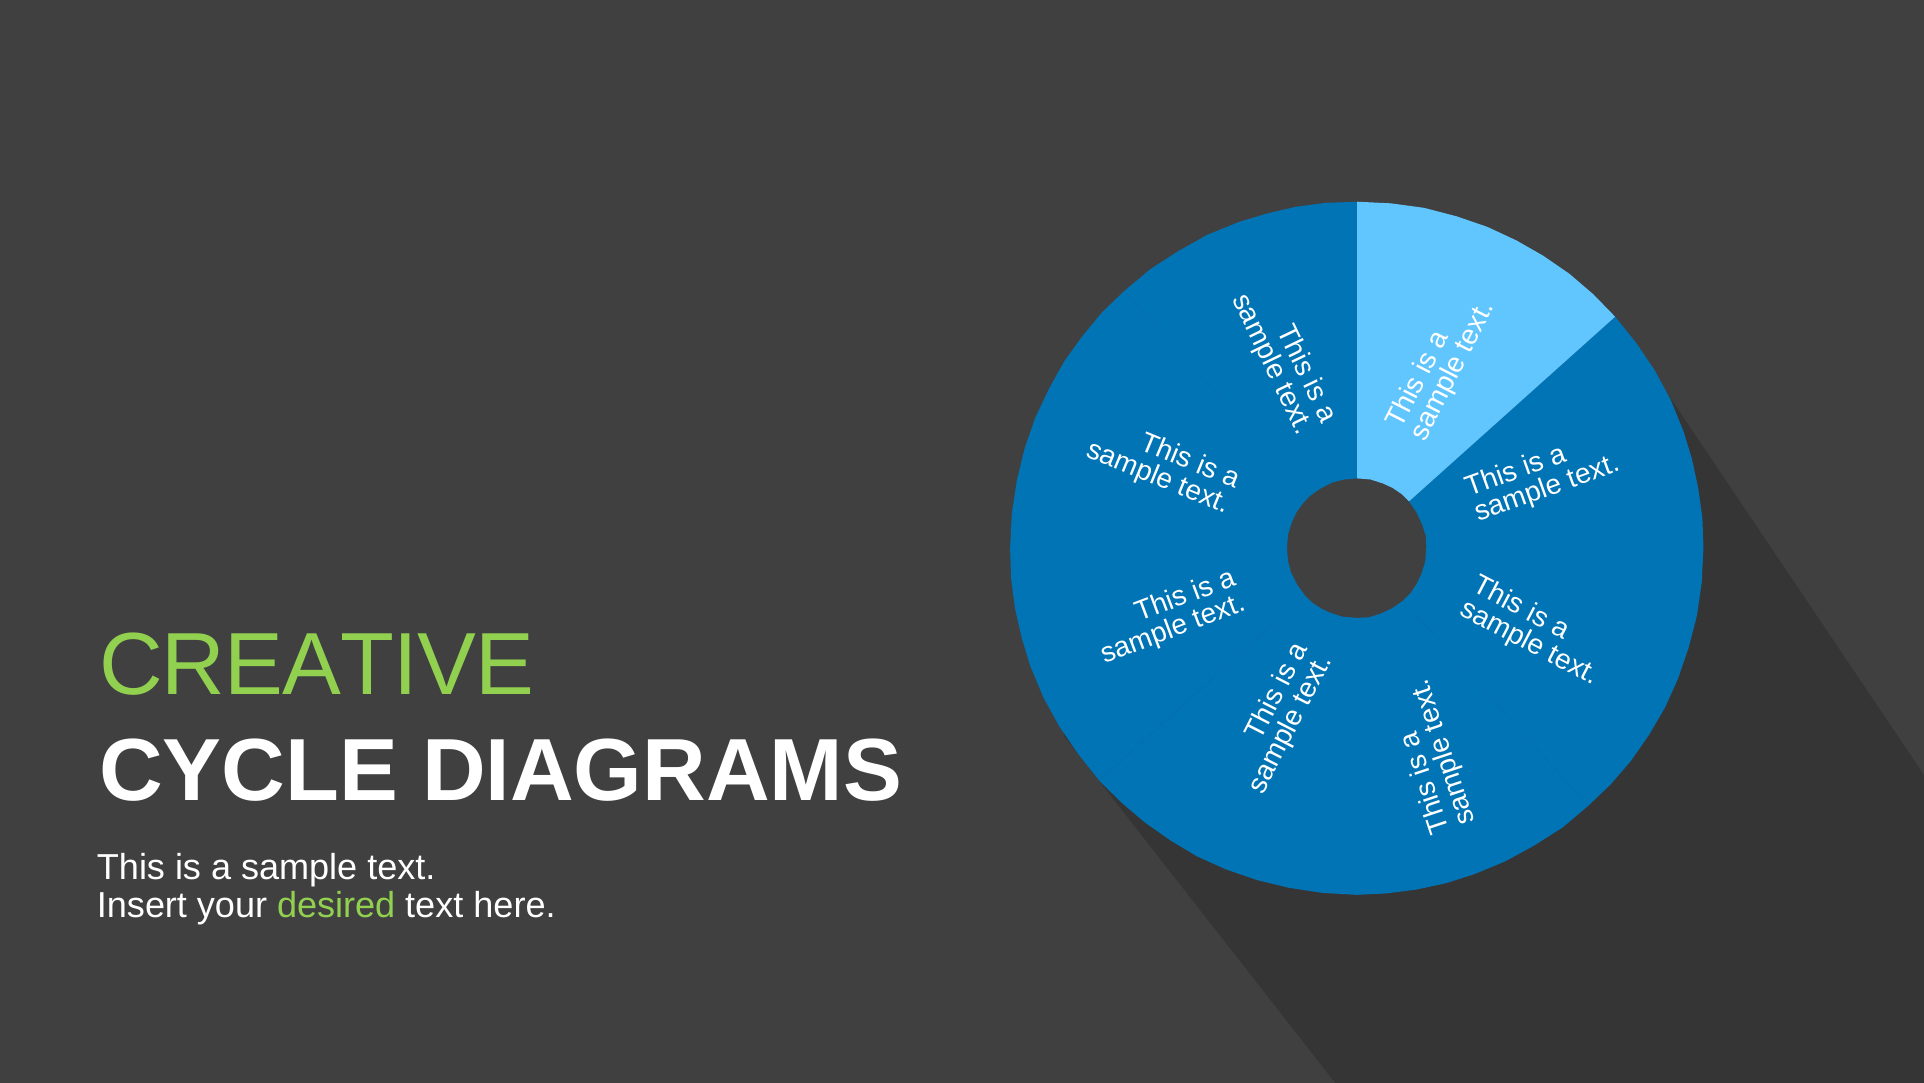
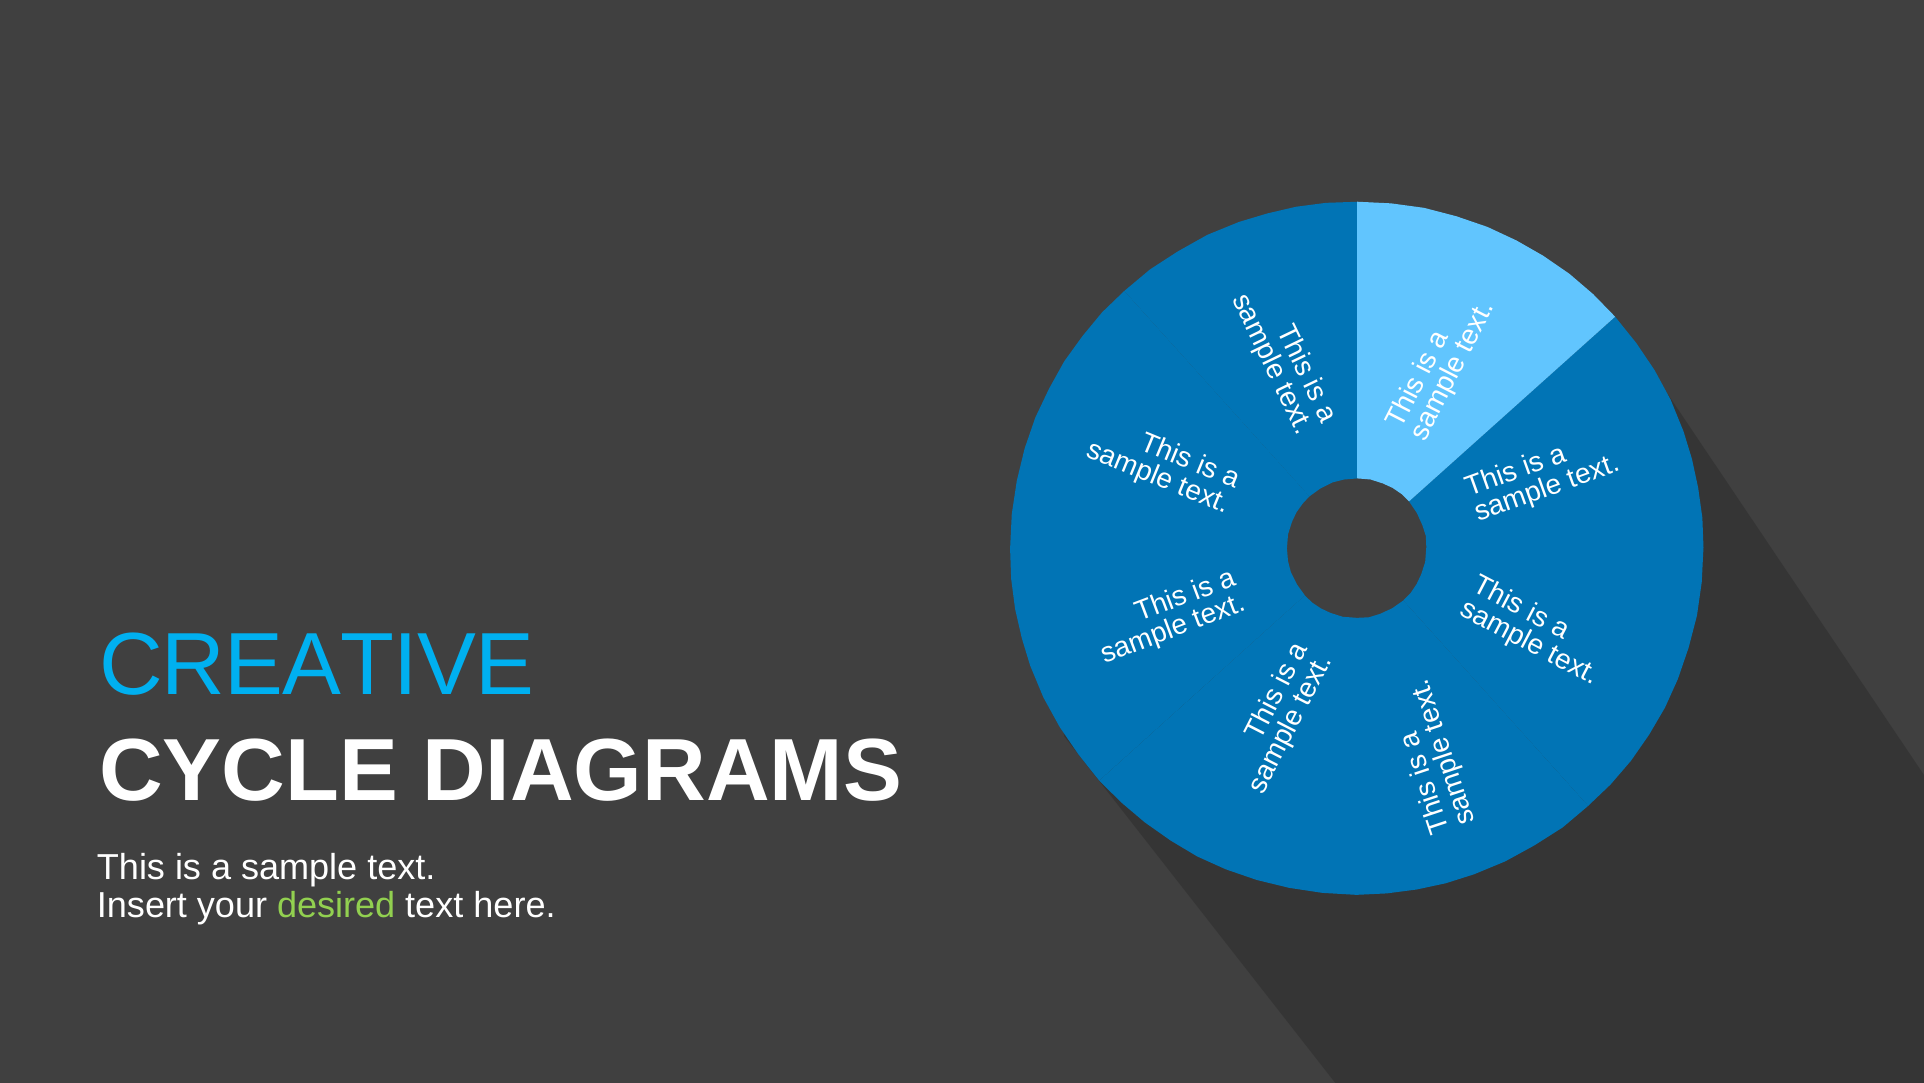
CREATIVE colour: light green -> light blue (317, 665)
